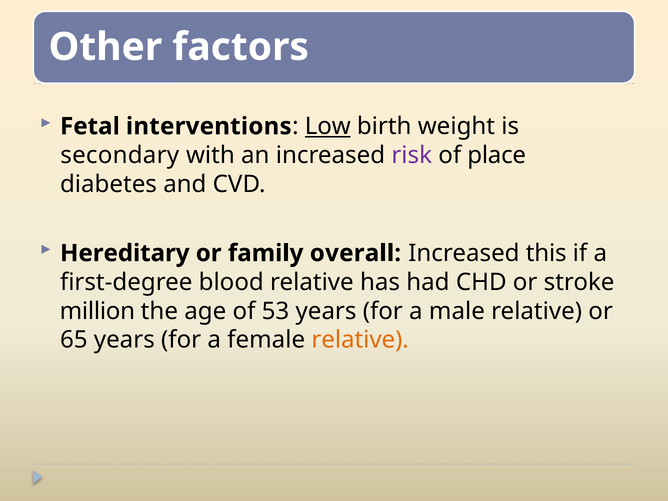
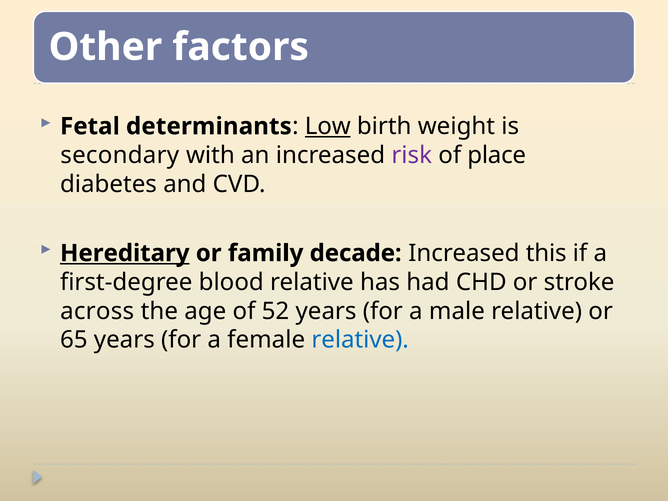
interventions: interventions -> determinants (209, 126)
Hereditary underline: none -> present (125, 253)
overall: overall -> decade (356, 253)
million: million -> across (97, 311)
53: 53 -> 52 (275, 311)
relative colour: orange -> blue (360, 340)
